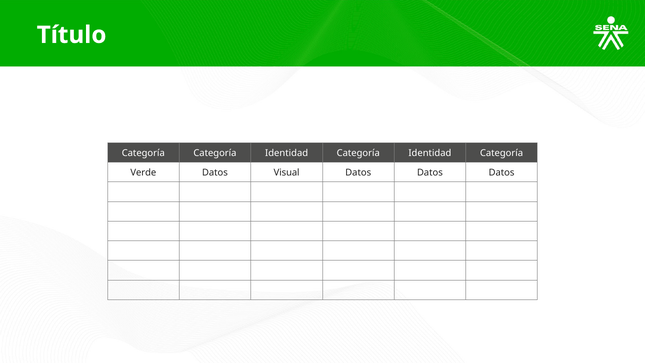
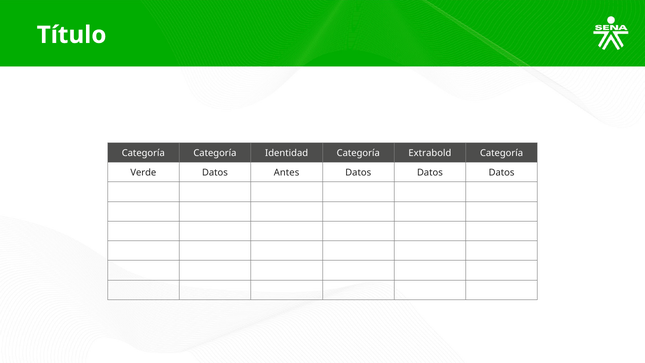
Identidad: Identidad -> Extrabold (430, 153)
Visual: Visual -> Antes (287, 172)
